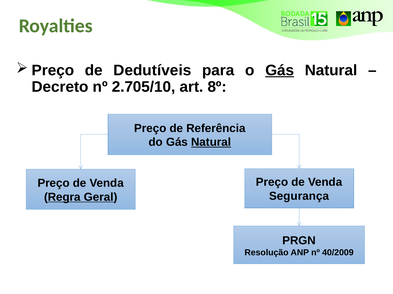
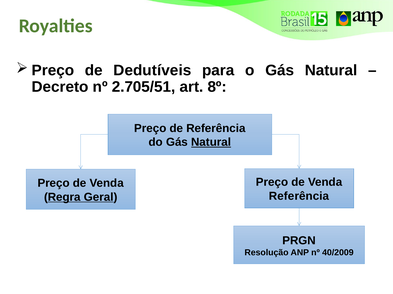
Gás underline: present -> none (280, 70)
2.705/10: 2.705/10 -> 2.705/51 (144, 87)
Segurança: Segurança -> Referência (299, 197)
